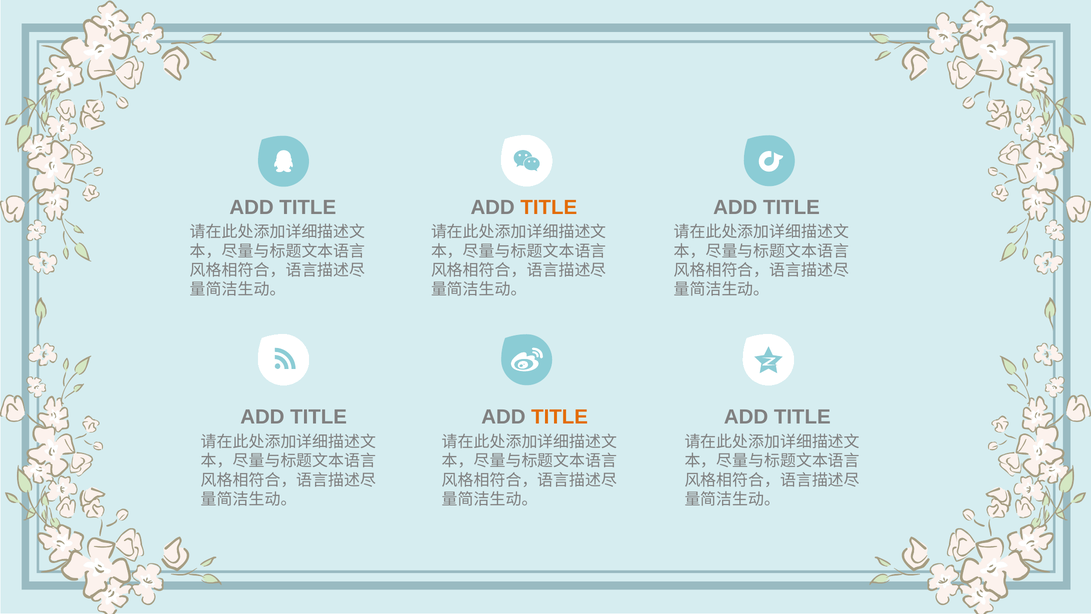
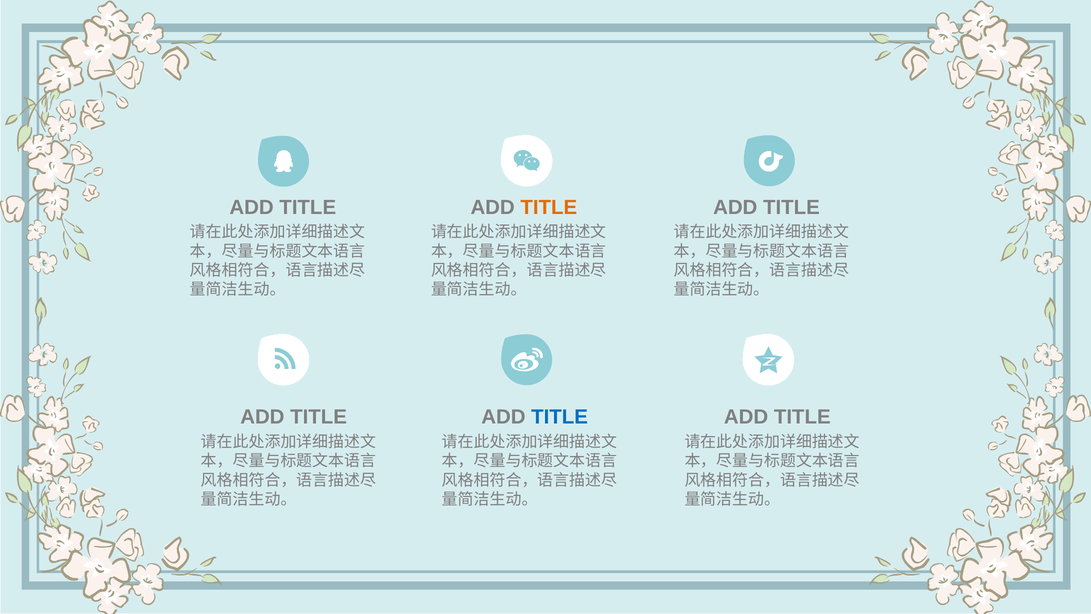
TITLE colour: orange -> blue (560, 417)
